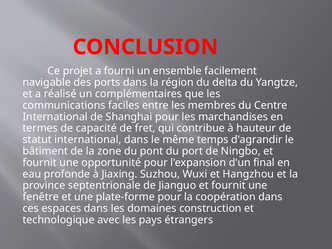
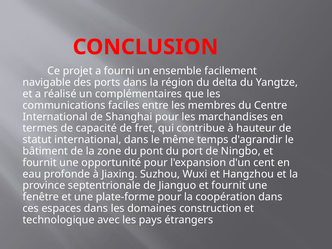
final: final -> cent (264, 163)
